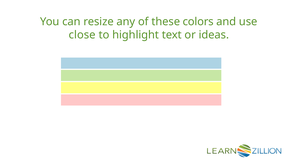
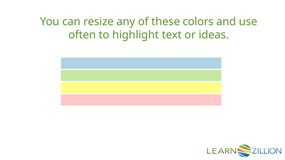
close: close -> often (82, 35)
